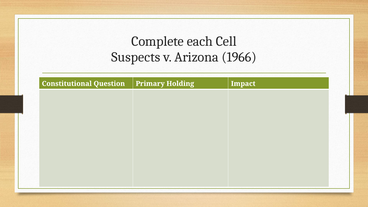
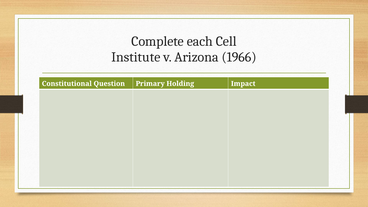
Suspects: Suspects -> Institute (136, 57)
